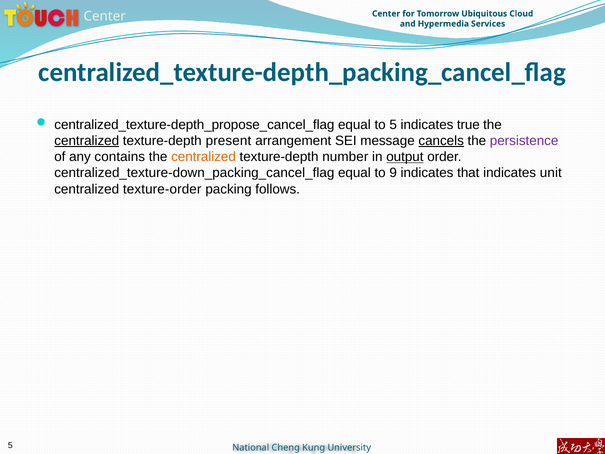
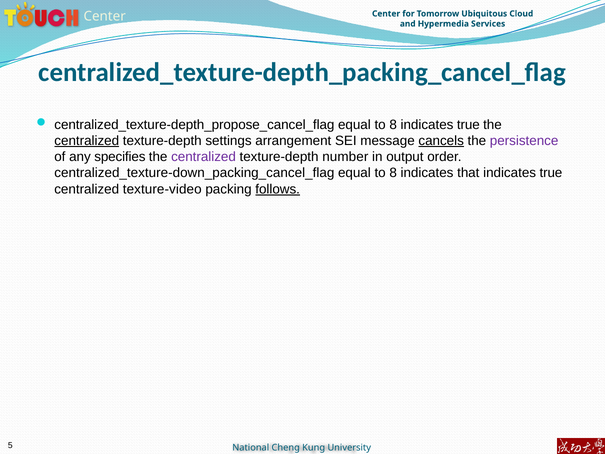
5: 5 -> 8 (393, 125)
present: present -> settings (229, 141)
contains: contains -> specifies (120, 157)
centralized colour: orange -> purple (204, 157)
output underline: present -> none (405, 157)
9: 9 -> 8 (393, 173)
that indicates unit: unit -> true (551, 173)
texture-order: texture-order -> texture-video (162, 189)
follows underline: none -> present (278, 189)
